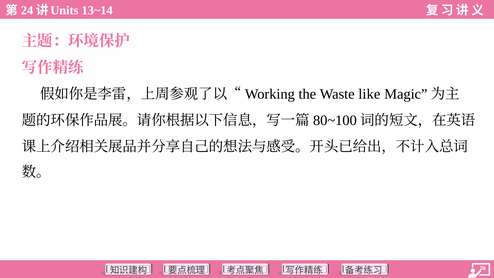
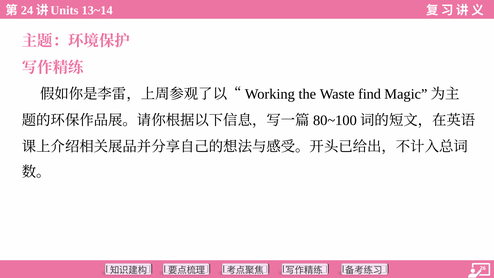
like: like -> find (369, 94)
